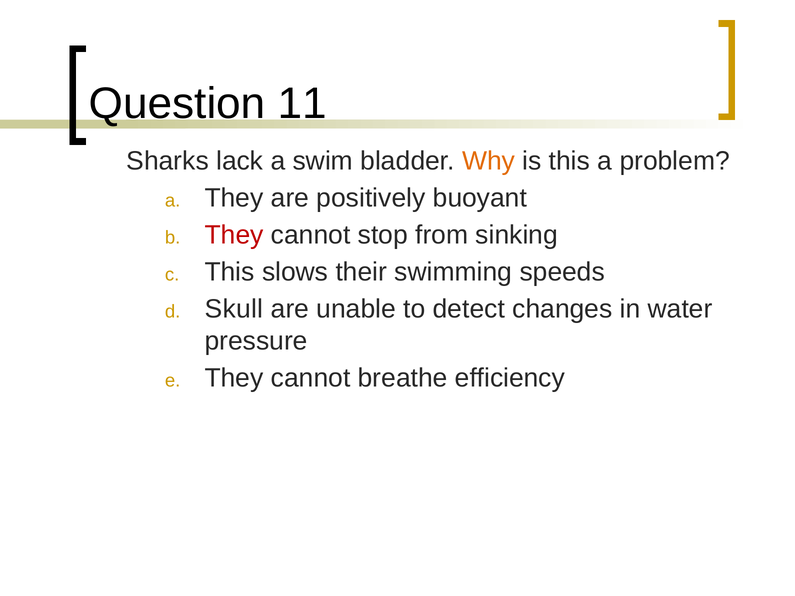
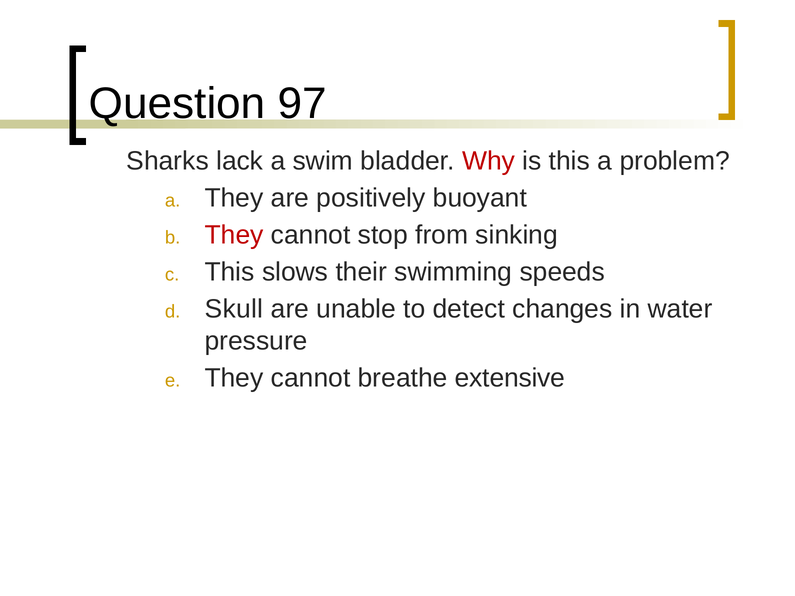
11: 11 -> 97 (302, 104)
Why colour: orange -> red (489, 161)
efficiency: efficiency -> extensive (510, 378)
